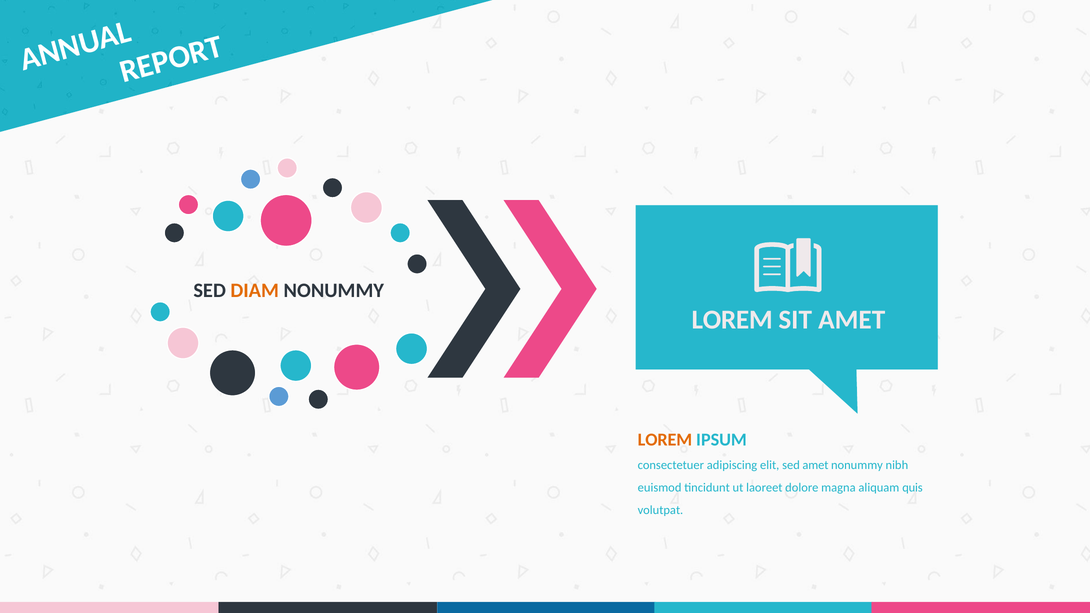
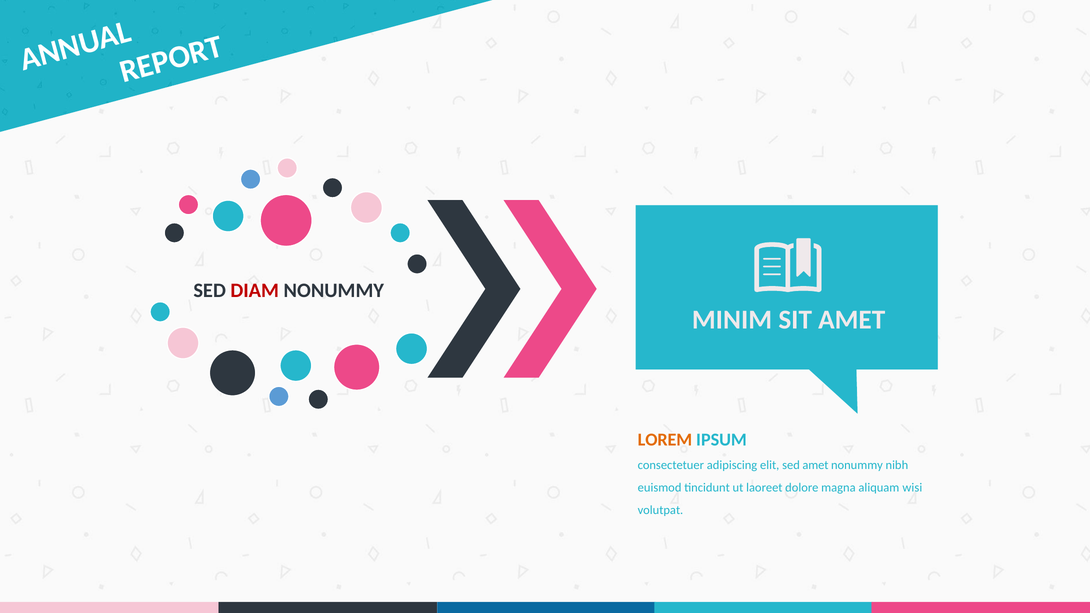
DIAM colour: orange -> red (255, 290)
LOREM: LOREM -> MINIM (732, 320)
quis: quis -> wisi (912, 488)
